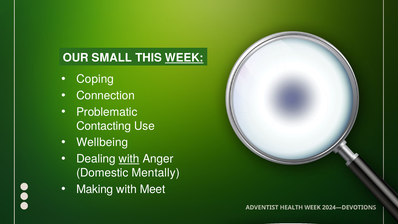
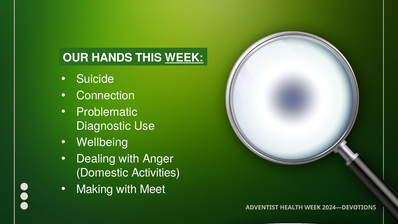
SMALL: SMALL -> HANDS (112, 58)
Coping: Coping -> Suicide (95, 79)
Contacting: Contacting -> Diagnostic (104, 126)
with underline: present -> none (129, 159)
Mentally: Mentally -> Activities (156, 173)
